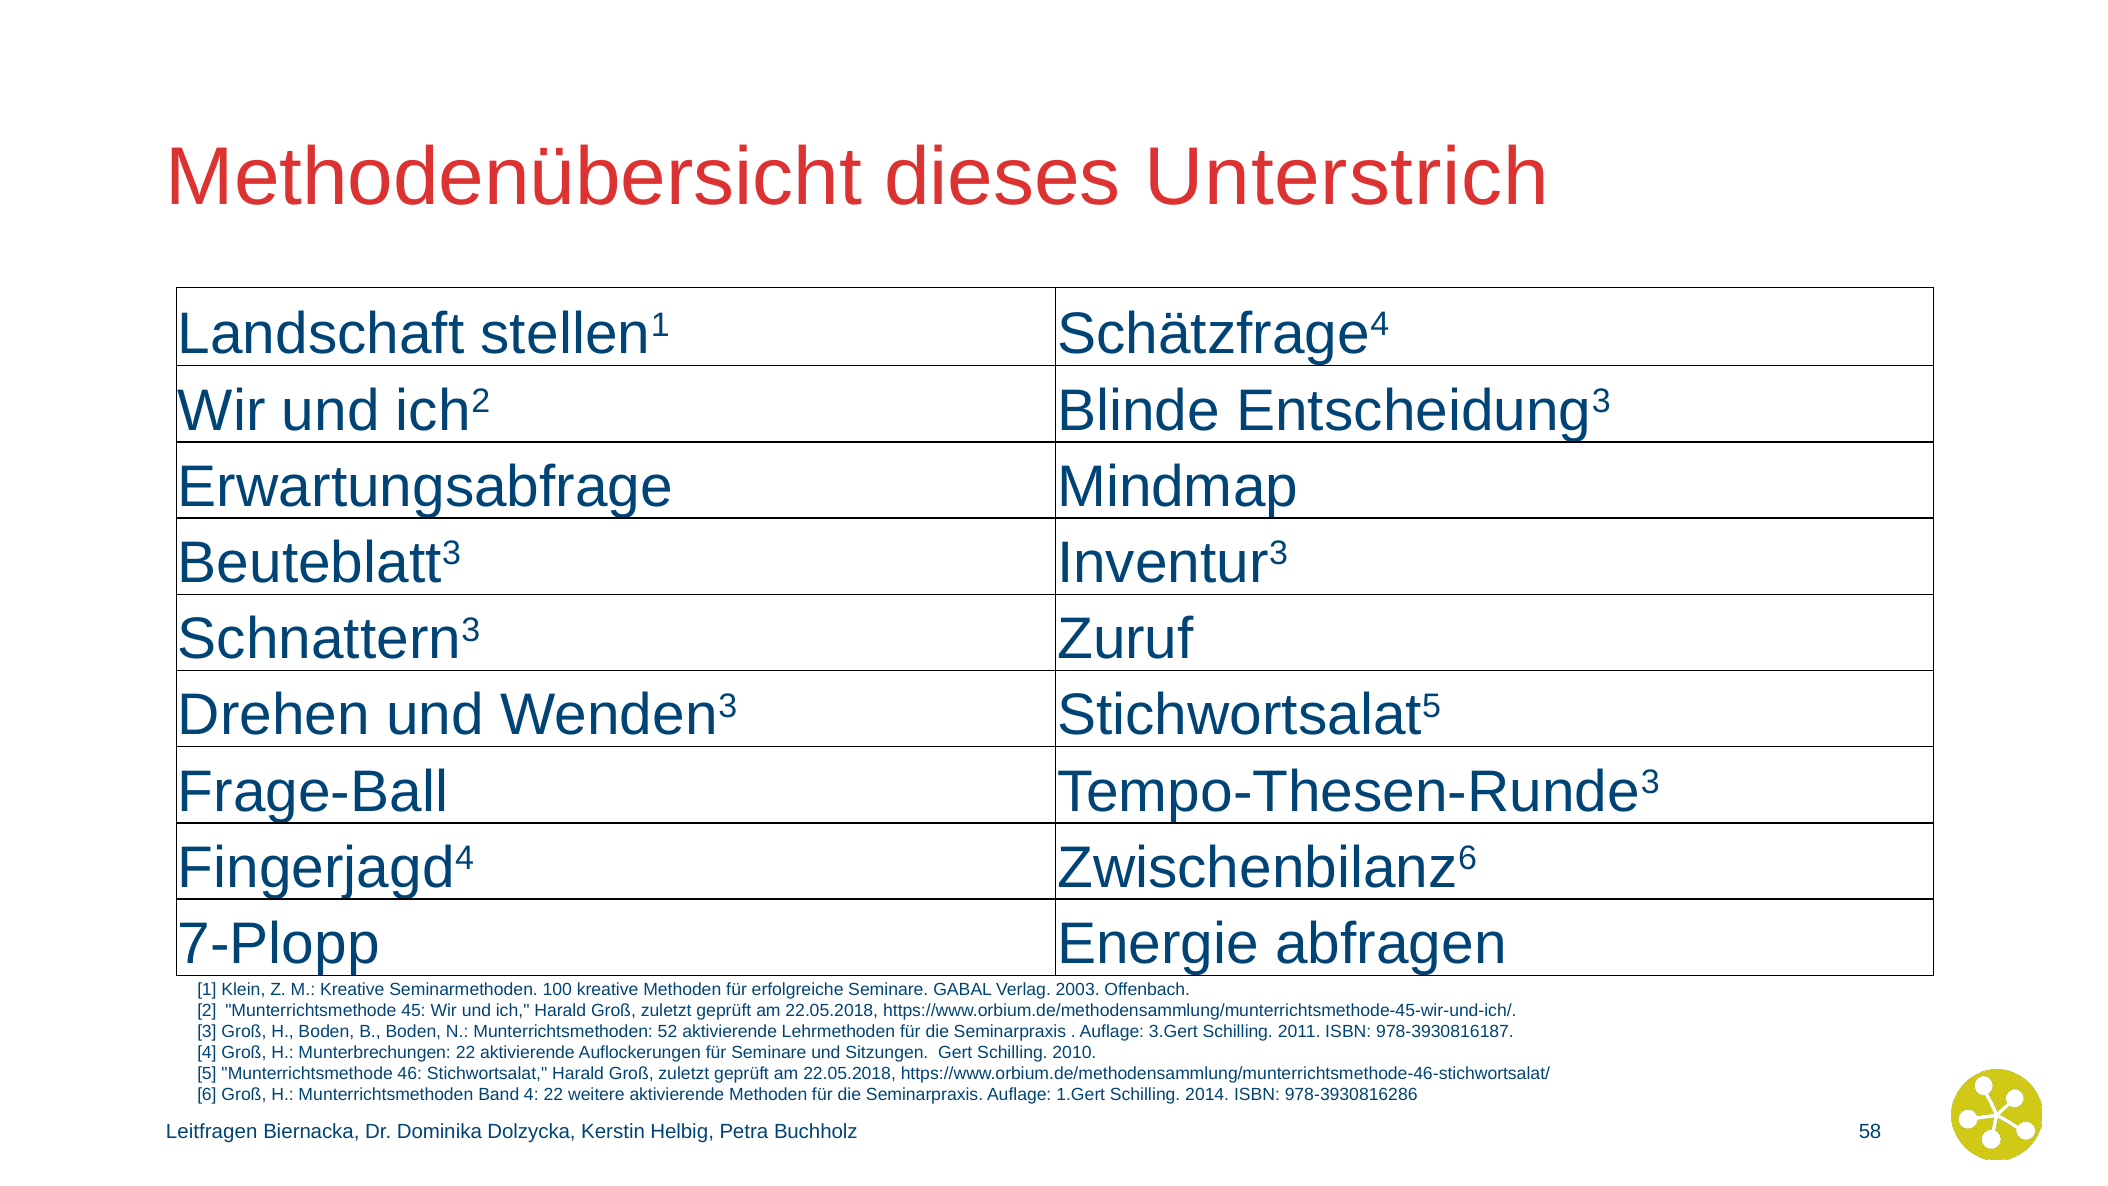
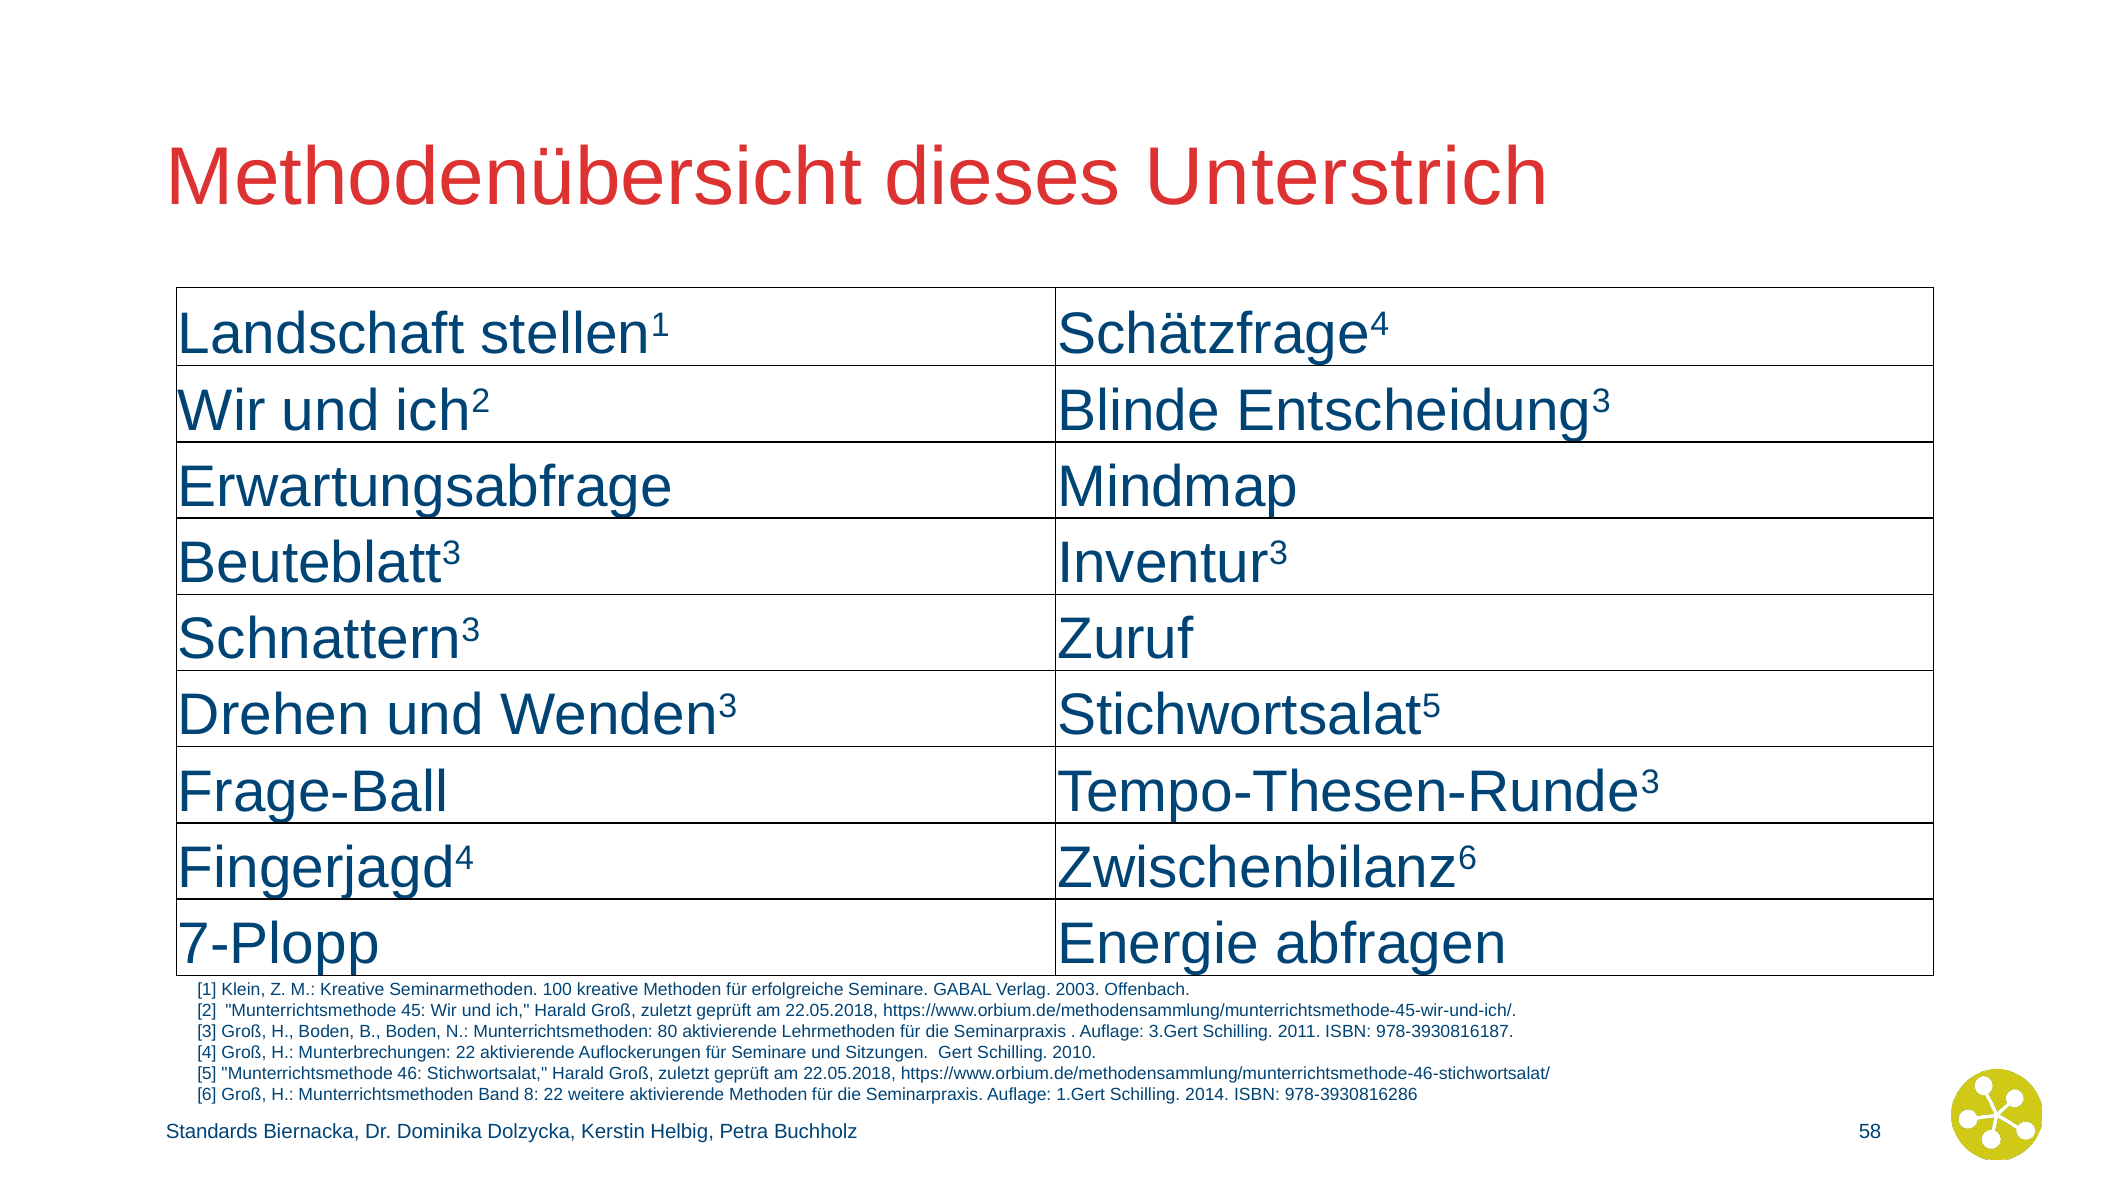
52: 52 -> 80 (668, 1031)
Band 4: 4 -> 8 (531, 1095)
Leitfragen: Leitfragen -> Standards (212, 1132)
